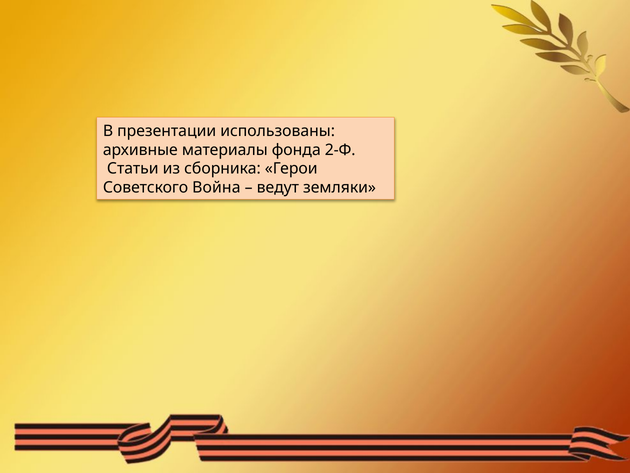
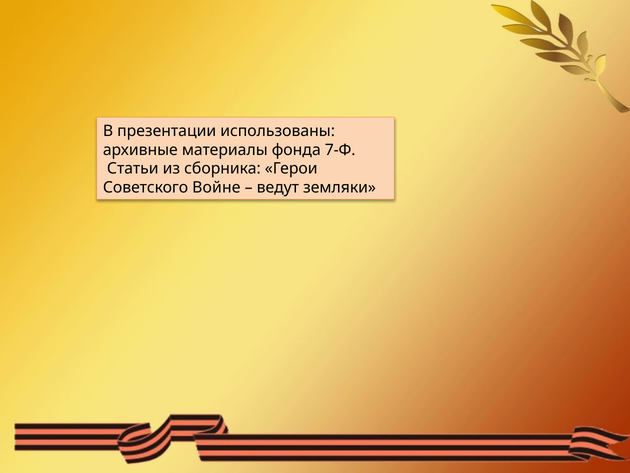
2-Ф: 2-Ф -> 7-Ф (340, 150)
Война: Война -> Войне (216, 187)
